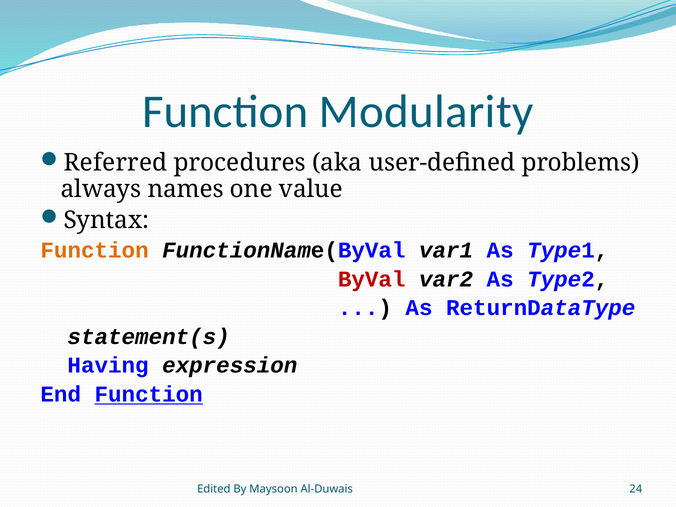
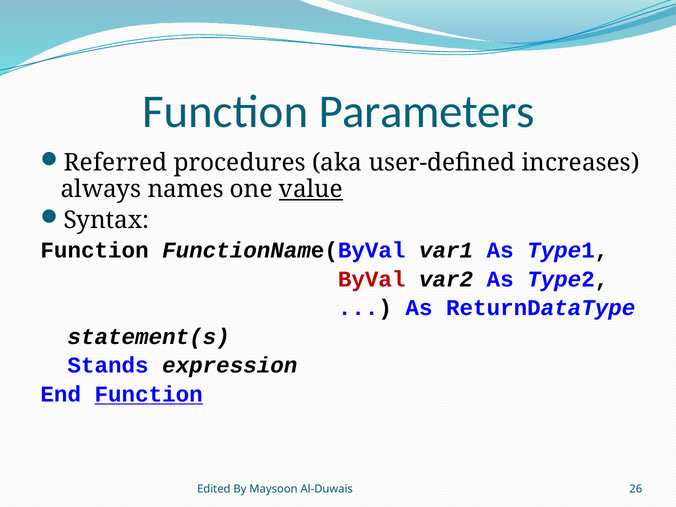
Modularity: Modularity -> Parameters (426, 112)
problems: problems -> increases (581, 163)
value underline: none -> present (311, 189)
Function colour: orange -> black (95, 250)
Having: Having -> Stands (108, 366)
24: 24 -> 26 (636, 489)
